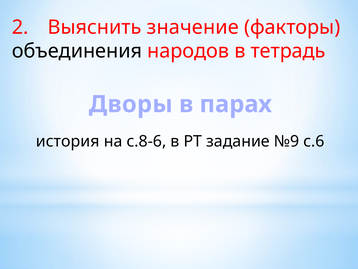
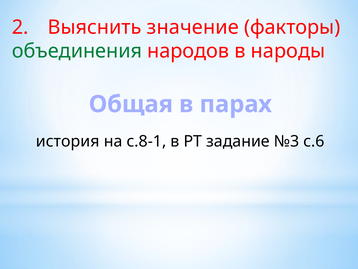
объединения colour: black -> green (77, 51)
тетрадь: тетрадь -> народы (288, 51)
Дворы: Дворы -> Общая (131, 104)
с.8-6: с.8-6 -> с.8-1 (146, 141)
№9: №9 -> №3 (287, 141)
